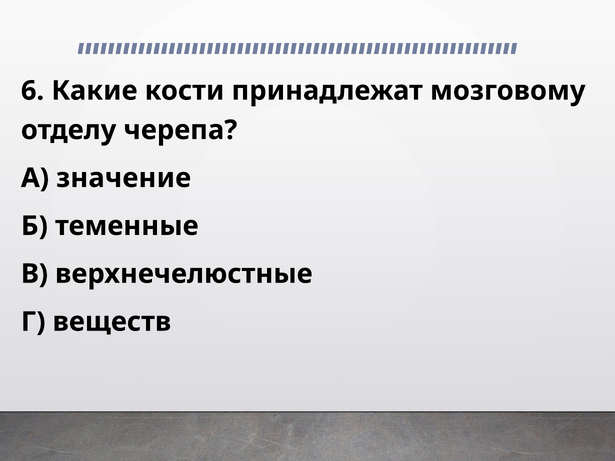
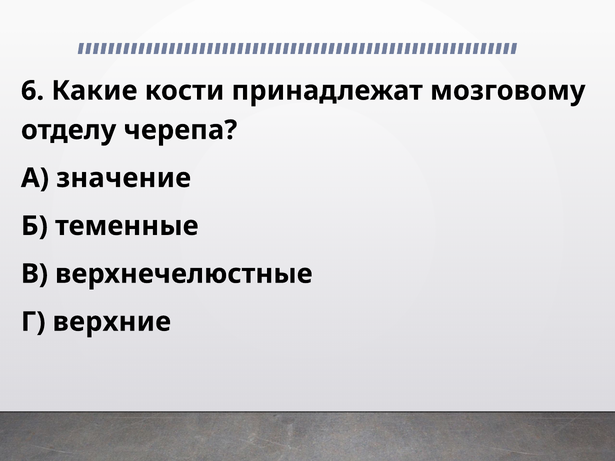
веществ: веществ -> верхние (112, 322)
